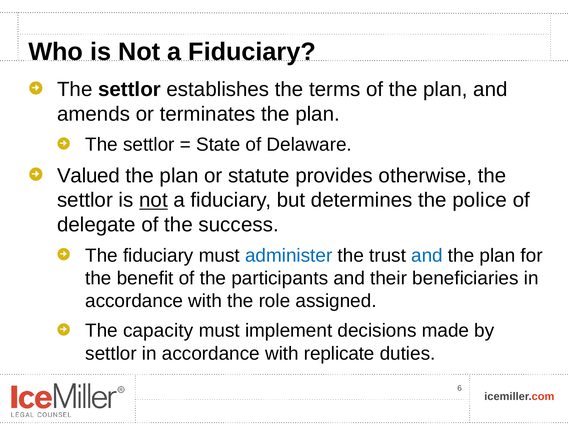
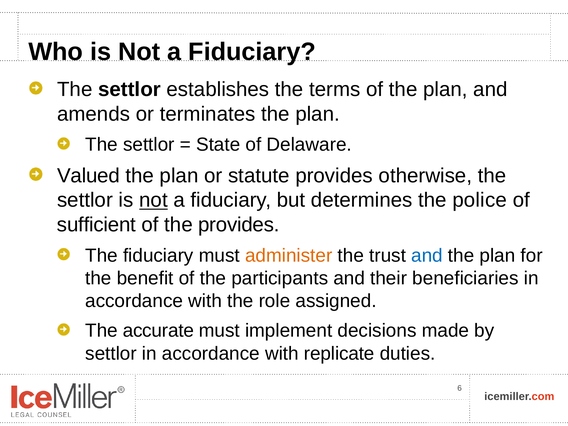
delegate: delegate -> sufficient (97, 225)
the success: success -> provides (239, 225)
administer colour: blue -> orange (289, 255)
capacity: capacity -> accurate (158, 331)
